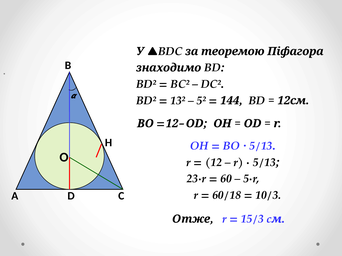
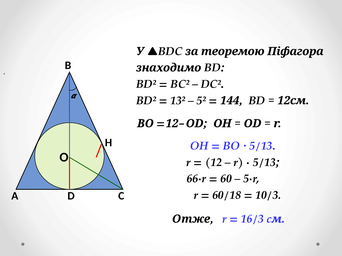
23·r: 23·r -> 66·r (196, 179)
15/3: 15/3 -> 16/3 (252, 219)
